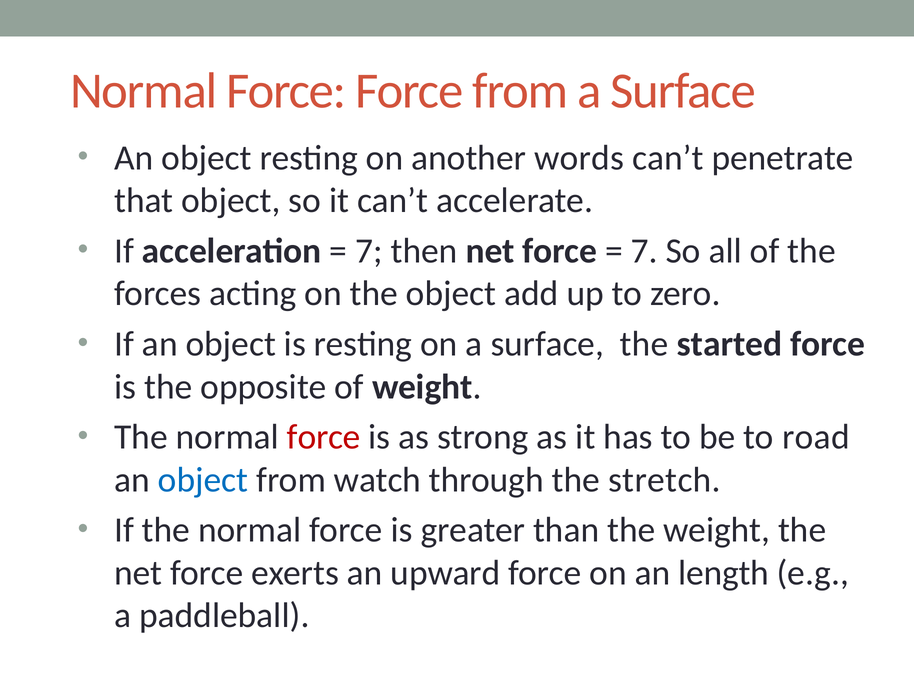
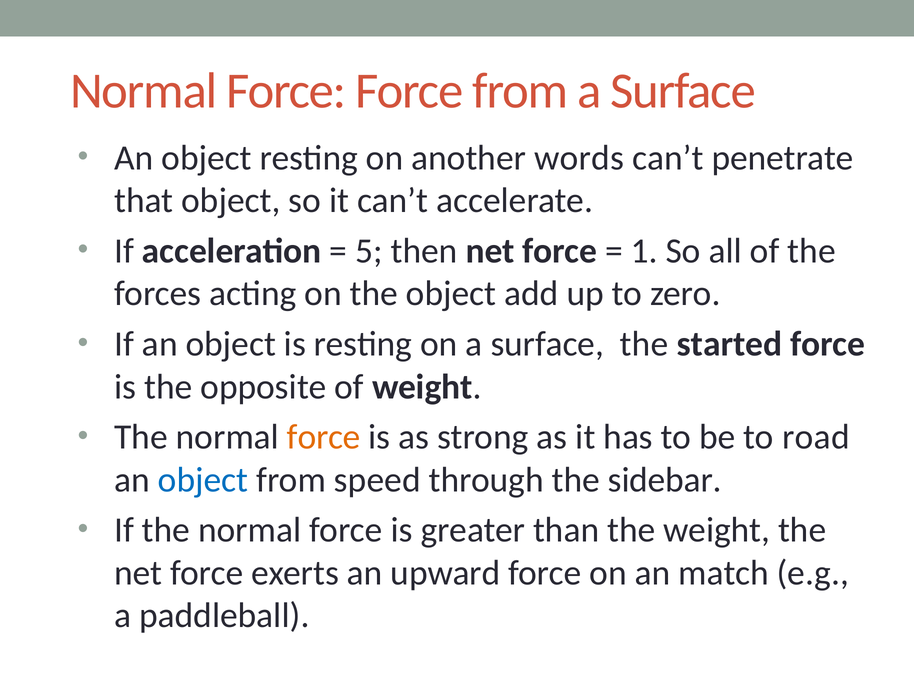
7: 7 -> 5 (369, 251)
7: 7 -> 1 (644, 251)
force colour: red -> orange (324, 437)
watch: watch -> speed (377, 479)
stretch: stretch -> sidebar (665, 479)
length: length -> match (724, 572)
